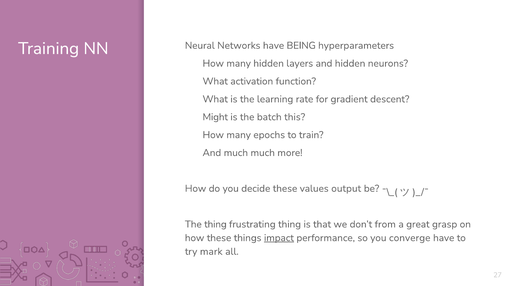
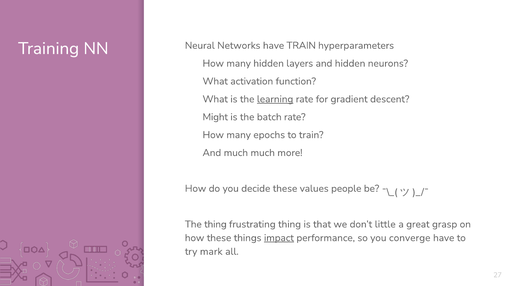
have BEING: BEING -> TRAIN (301, 46)
learning underline: none -> present (275, 99)
batch this: this -> rate (295, 117)
output: output -> people (346, 189)
from: from -> little (385, 224)
